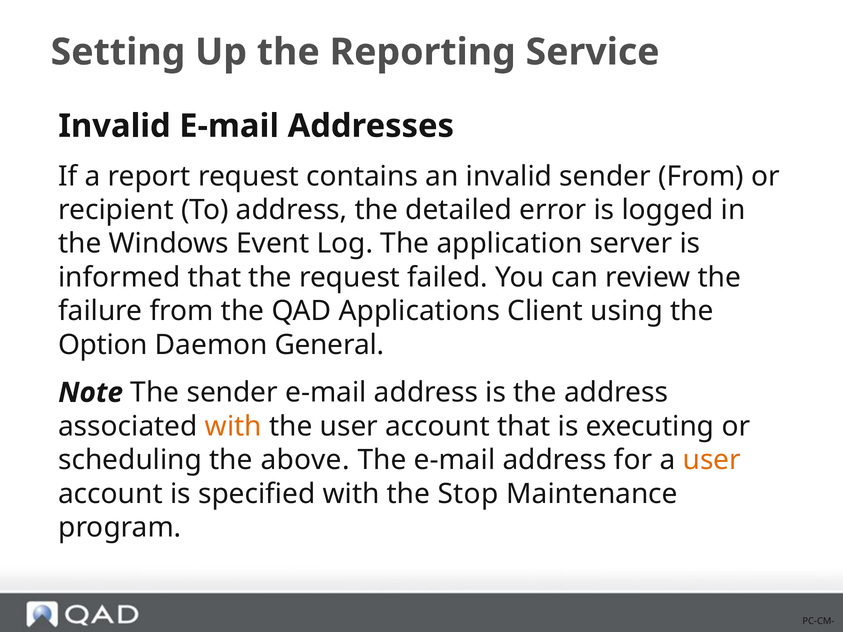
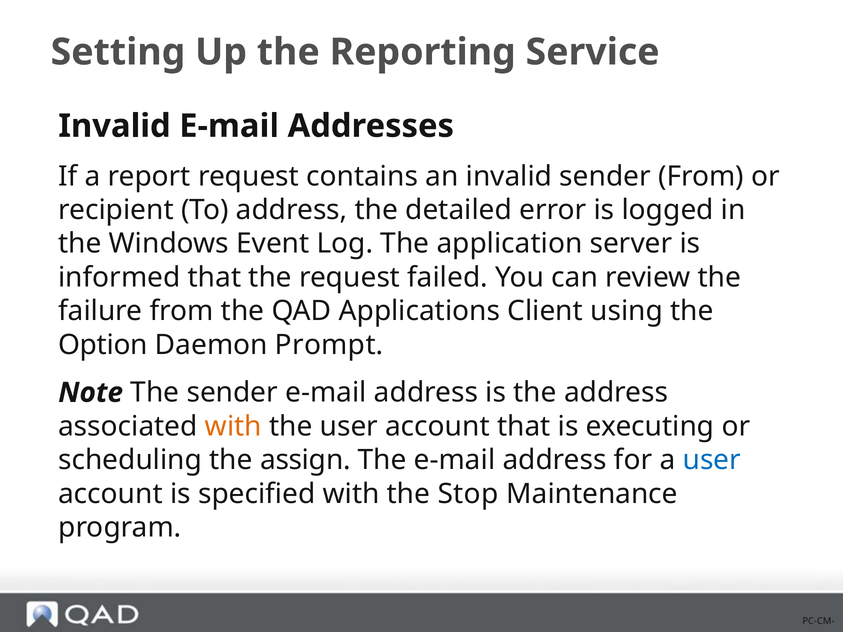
General: General -> Prompt (329, 345)
above: above -> assign (305, 460)
user colour: orange -> blue (712, 460)
